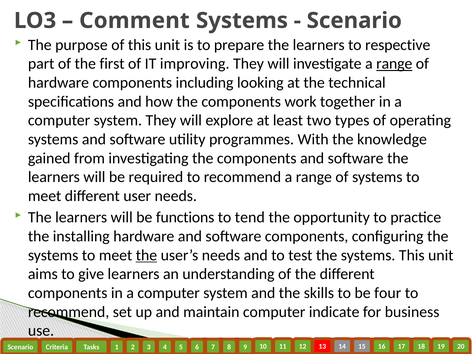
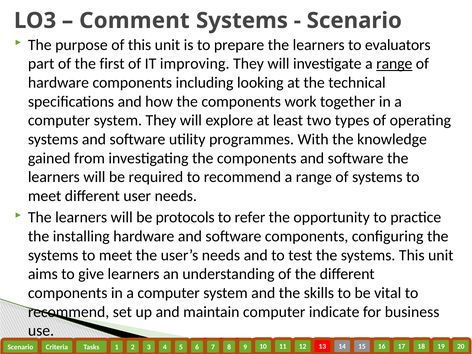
respective: respective -> evaluators (398, 45)
functions: functions -> protocols (185, 217)
tend: tend -> refer (250, 217)
the underline: present -> none (146, 255)
four: four -> vital (388, 293)
